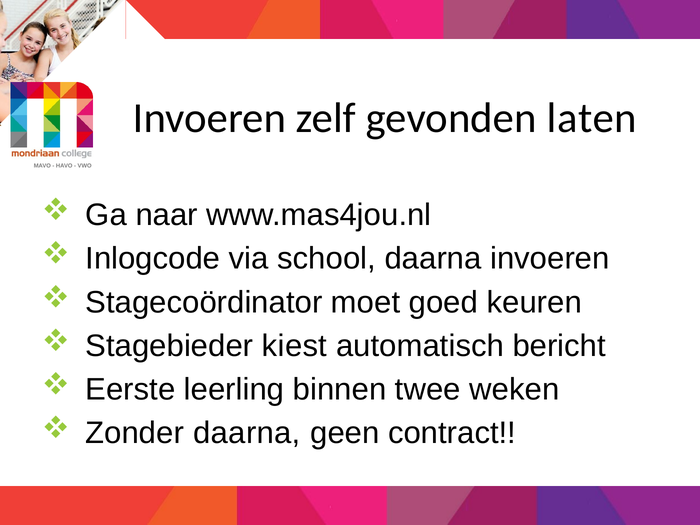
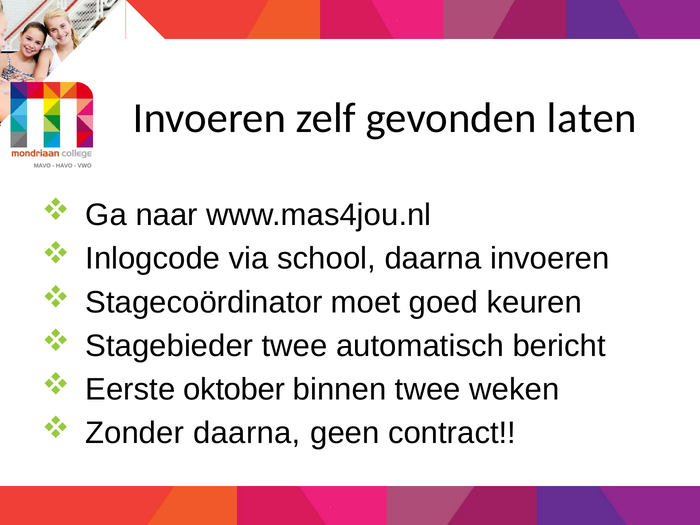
Stagebieder kiest: kiest -> twee (295, 346)
leerling: leerling -> oktober (234, 389)
